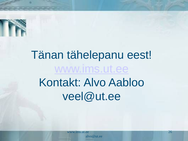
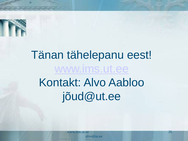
veel@ut.ee: veel@ut.ee -> jõud@ut.ee (92, 96)
